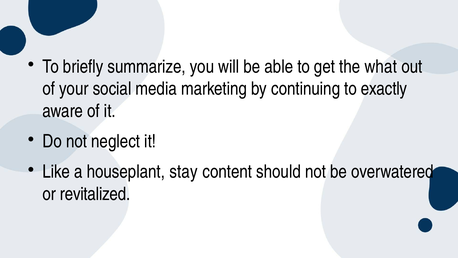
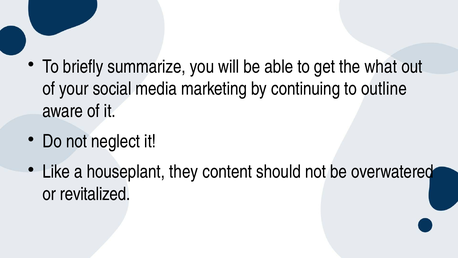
exactly: exactly -> outline (384, 89)
stay: stay -> they (184, 172)
